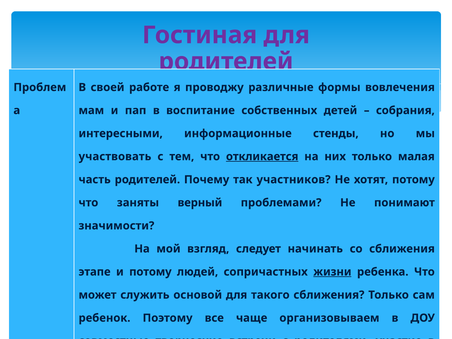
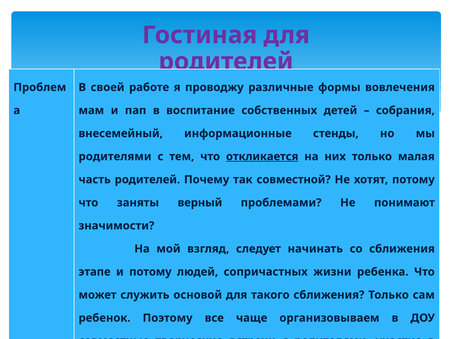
интересными: интересными -> внесемейный (121, 133)
участвовать: участвовать -> родителями (115, 157)
участников: участников -> совместной (294, 180)
жизни underline: present -> none (332, 272)
